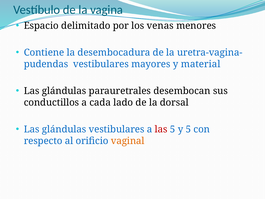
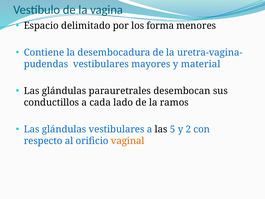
venas: venas -> forma (160, 26)
dorsal: dorsal -> ramos (174, 102)
las colour: red -> black (161, 129)
y 5: 5 -> 2 (188, 129)
